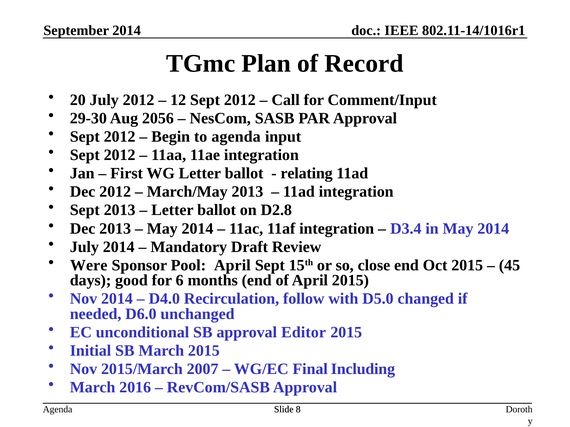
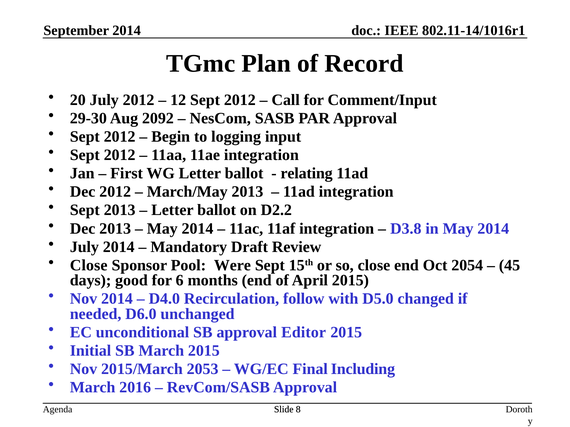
2056: 2056 -> 2092 (158, 118)
to agenda: agenda -> logging (236, 137)
D2.8: D2.8 -> D2.2 (276, 210)
D3.4: D3.4 -> D3.8 (406, 229)
Were: Were -> Close (89, 265)
Pool April: April -> Were (232, 265)
Oct 2015: 2015 -> 2054 (467, 265)
2007: 2007 -> 2053 (203, 369)
